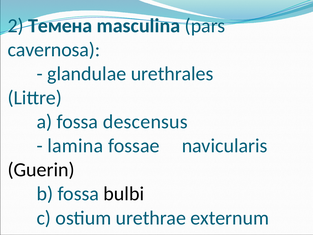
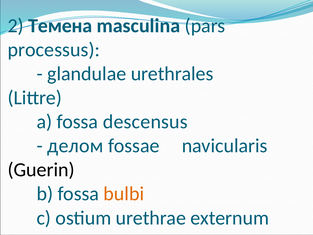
cavernosa: cavernosa -> processus (54, 50)
lamina: lamina -> делом (75, 146)
bulbi colour: black -> orange (124, 194)
